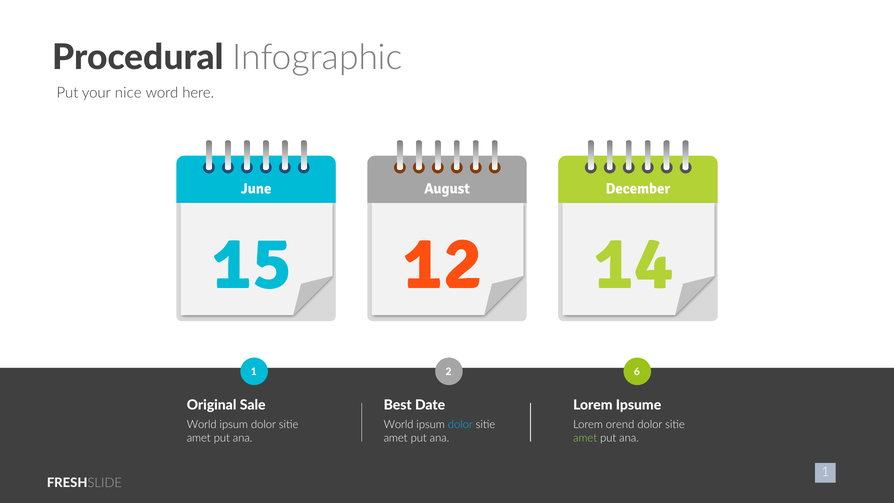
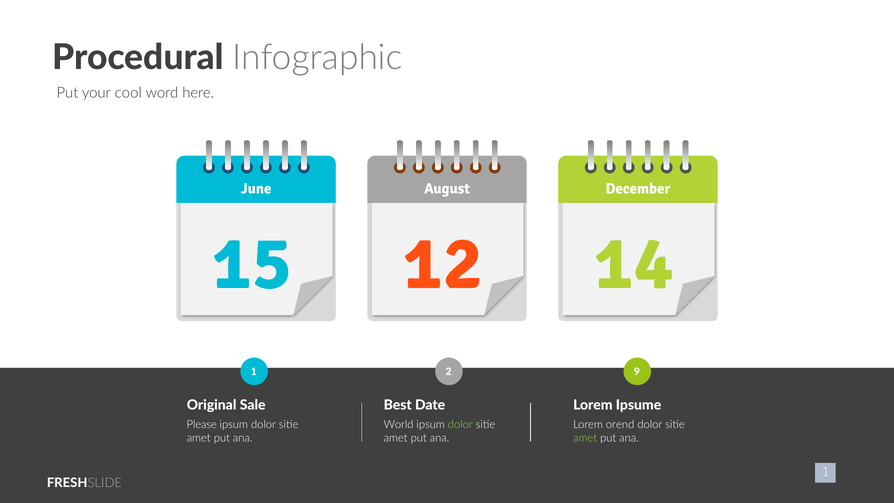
nice: nice -> cool (128, 93)
6: 6 -> 9 (637, 372)
World: World -> Please (202, 424)
dolor colour: light blue -> light green (460, 424)
